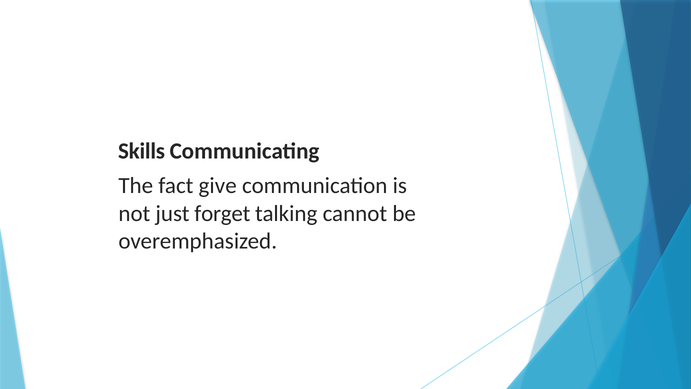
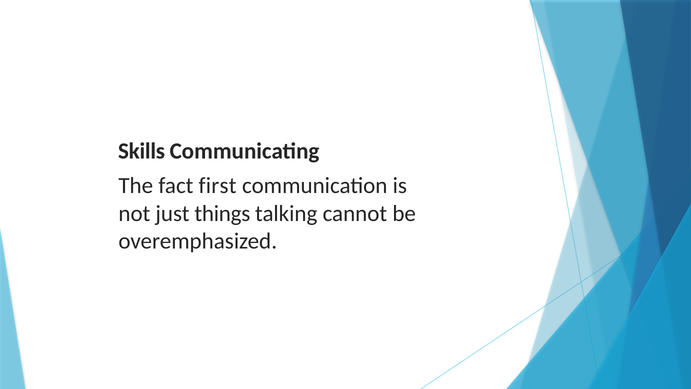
give: give -> first (218, 186)
forget: forget -> things (222, 213)
